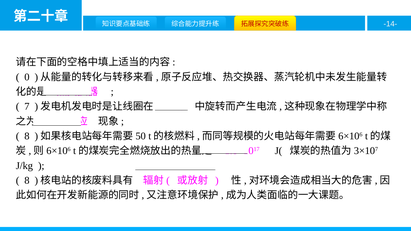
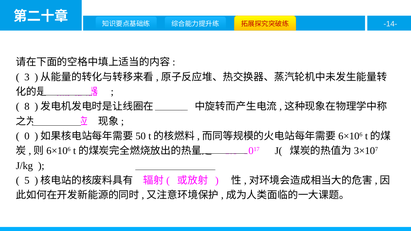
0: 0 -> 3 (27, 77)
7: 7 -> 8 (27, 107)
8: 8 -> 0 (27, 136)
8: 8 -> 5 (27, 181)
